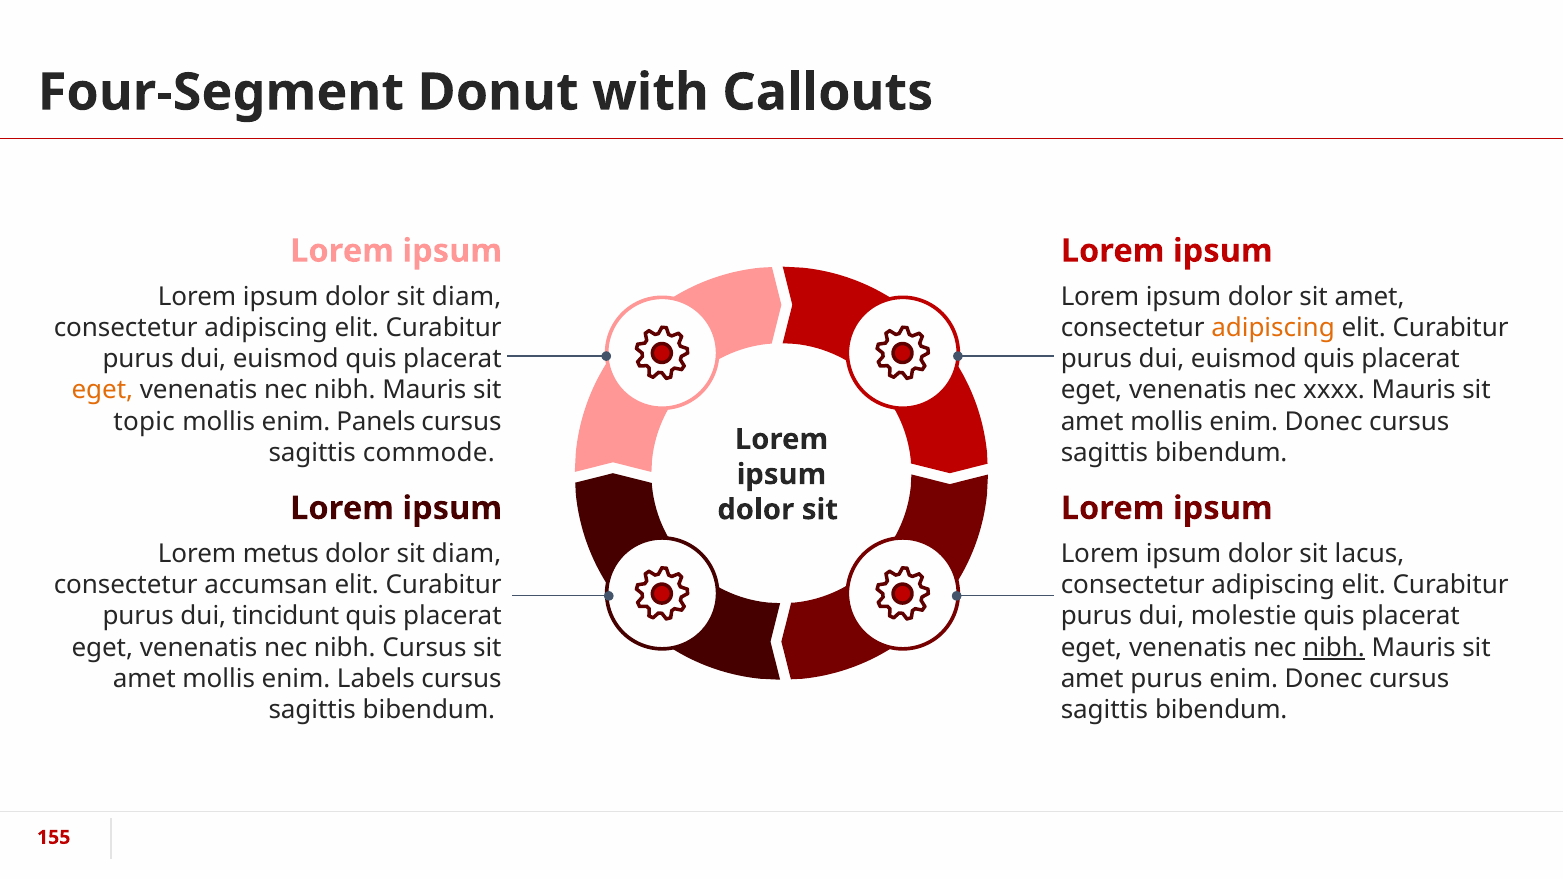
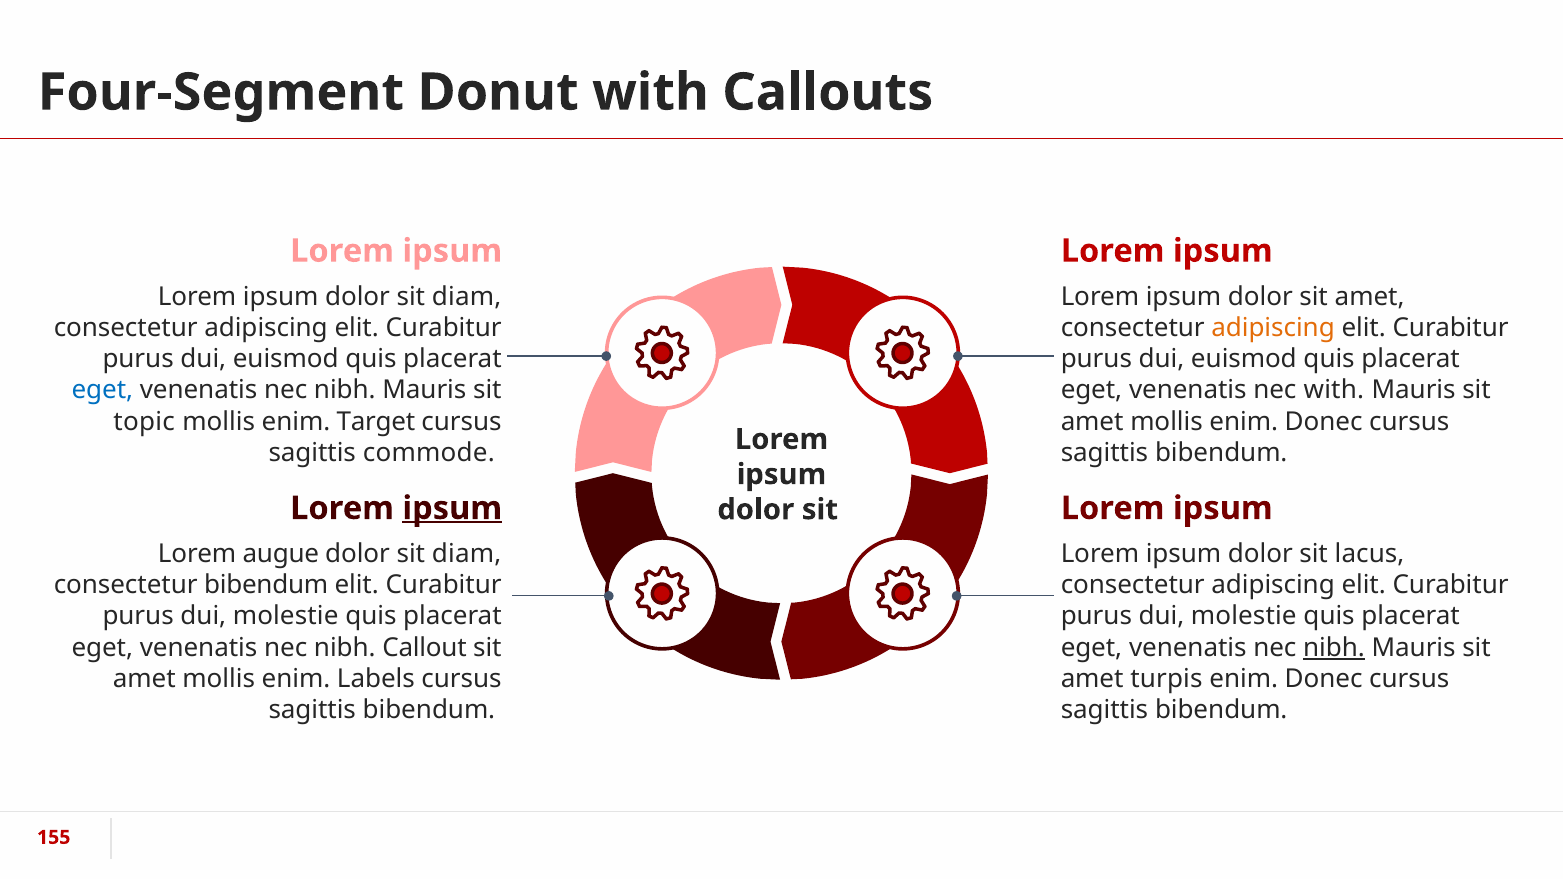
eget colour: orange -> blue (102, 390)
nec xxxx: xxxx -> with (1334, 390)
Panels: Panels -> Target (376, 422)
ipsum underline: none -> present (452, 508)
metus: metus -> augue (281, 554)
consectetur accumsan: accumsan -> bibendum (266, 585)
tincidunt: tincidunt -> molestie (286, 616)
nibh Cursus: Cursus -> Callout (425, 648)
amet purus: purus -> turpis (1166, 679)
